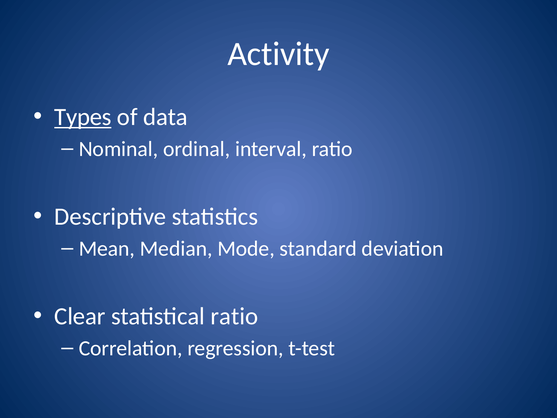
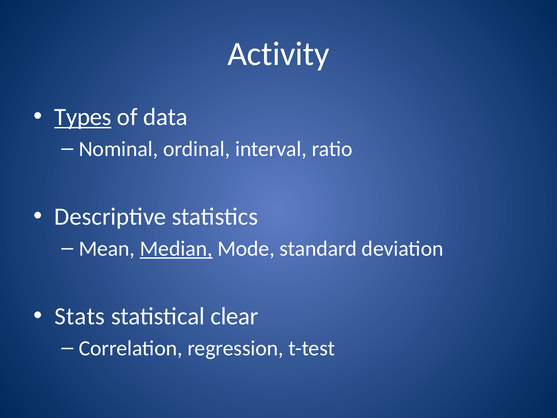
Median underline: none -> present (176, 248)
Clear: Clear -> Stats (80, 316)
statistical ratio: ratio -> clear (235, 316)
